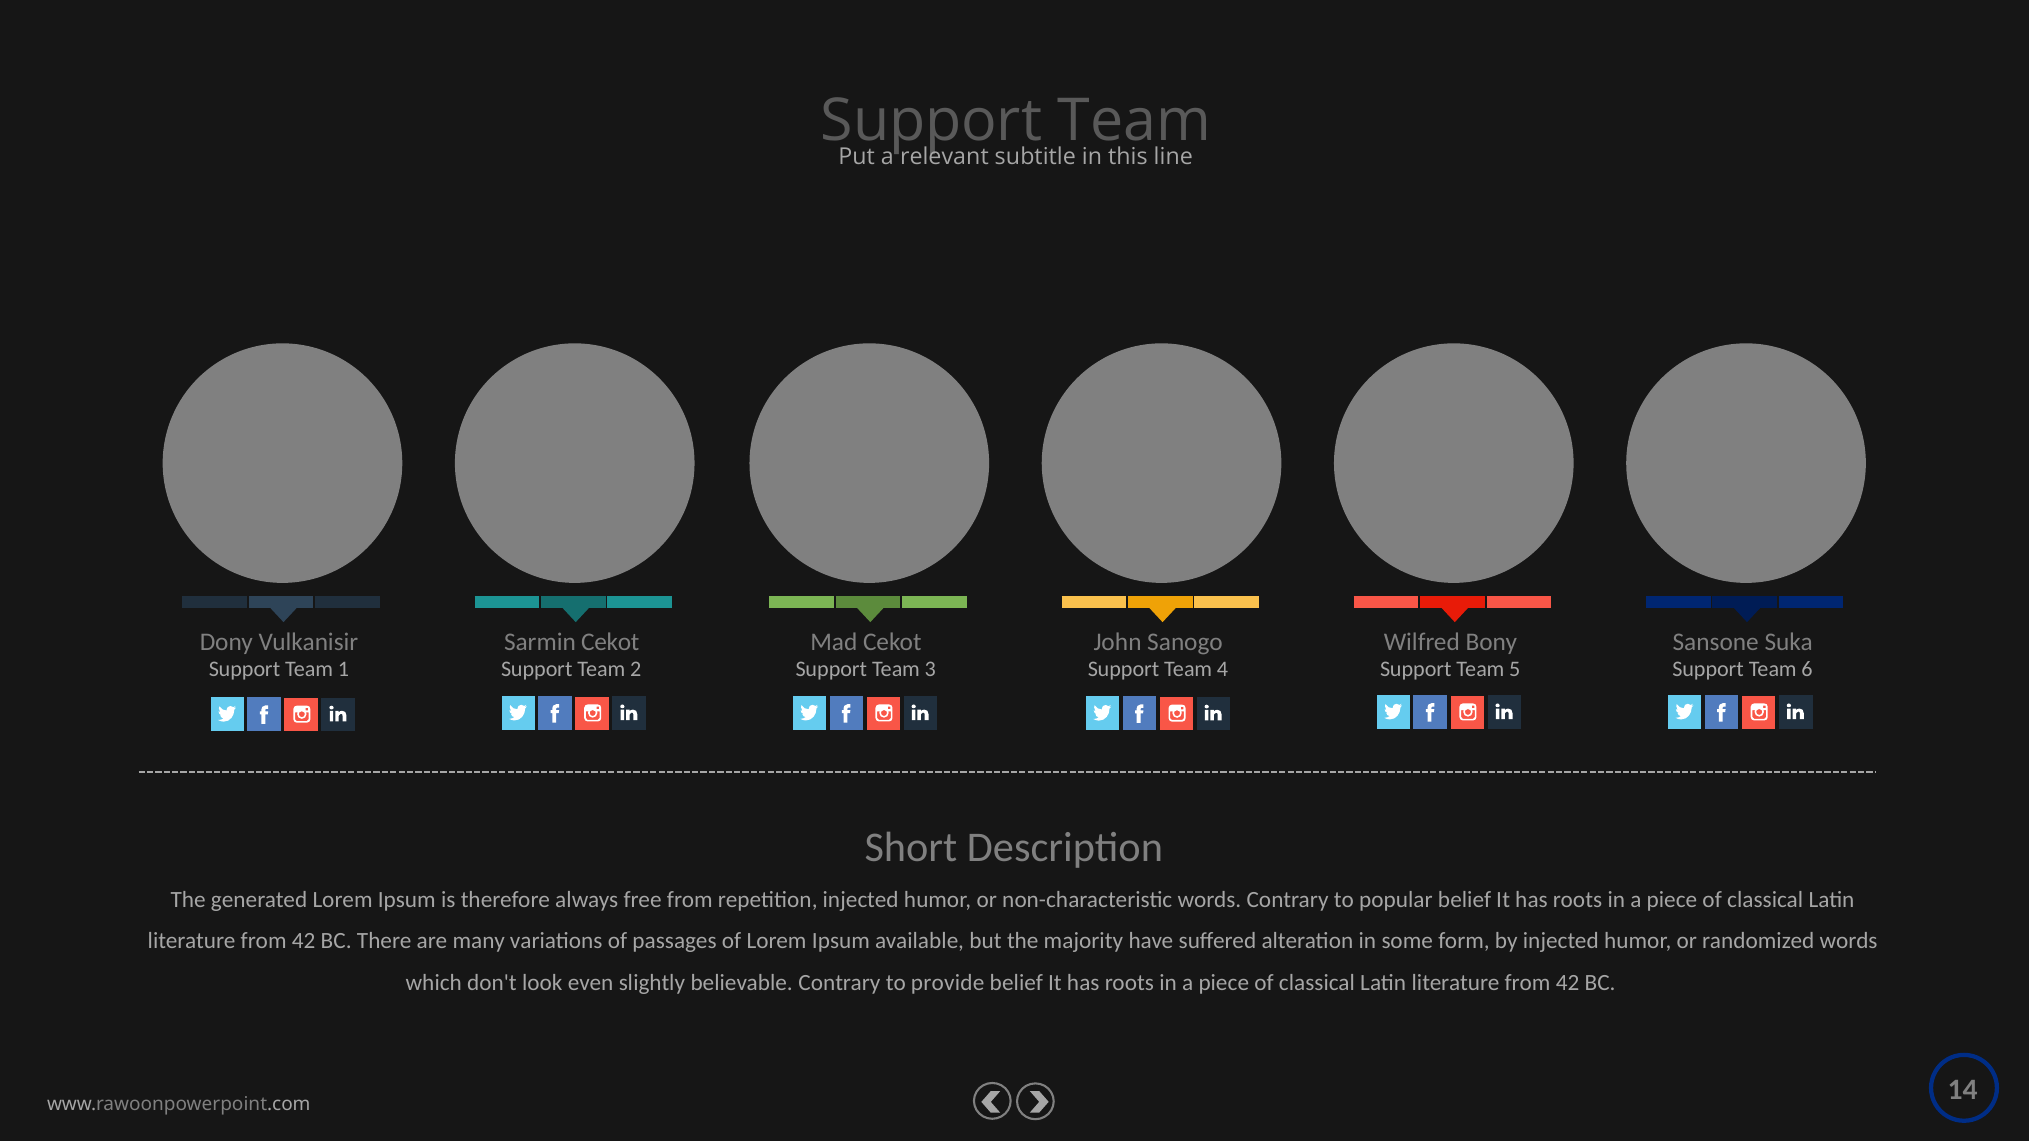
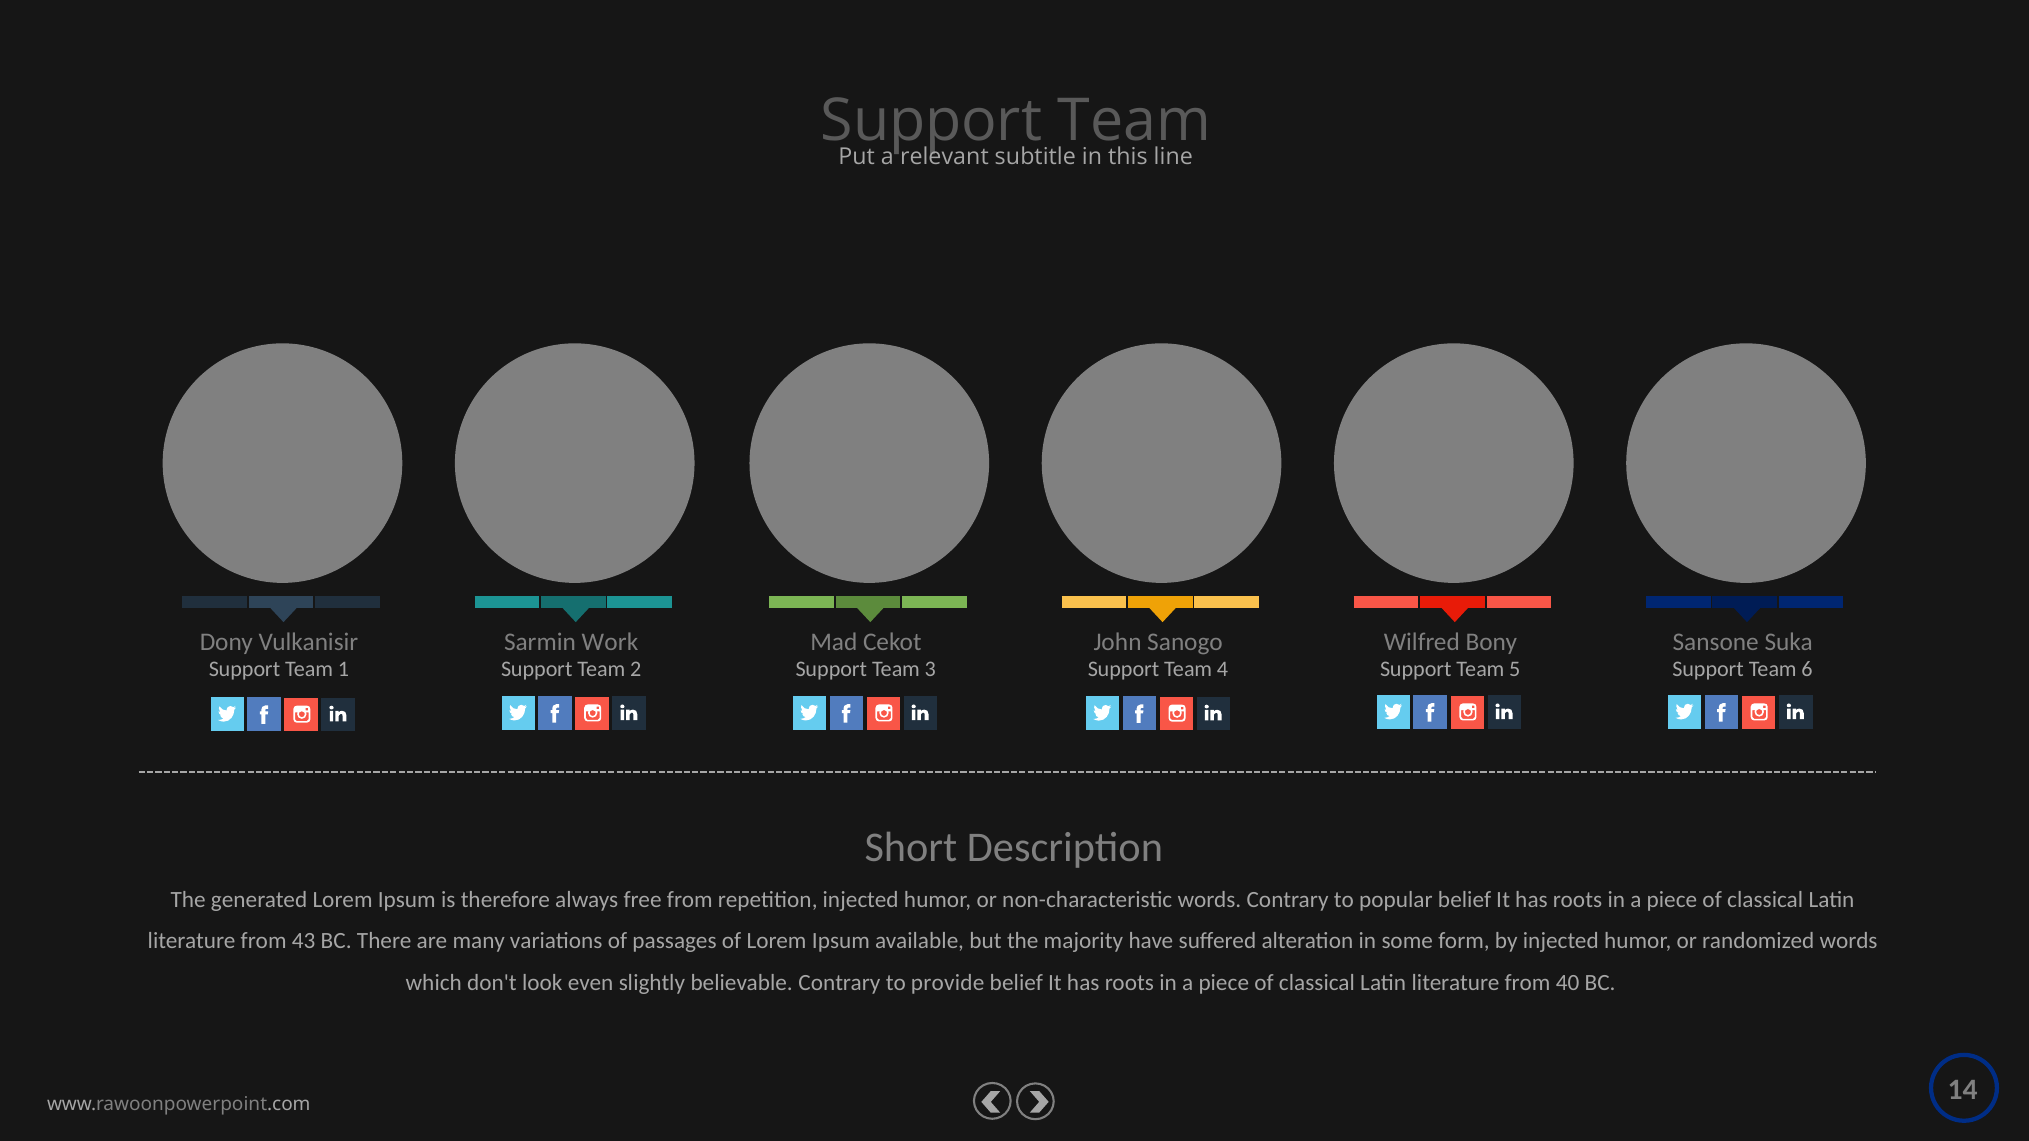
Sarmin Cekot: Cekot -> Work (610, 642)
42: 42 -> 43 (304, 942)
42: 42 -> 40 (1568, 983)
